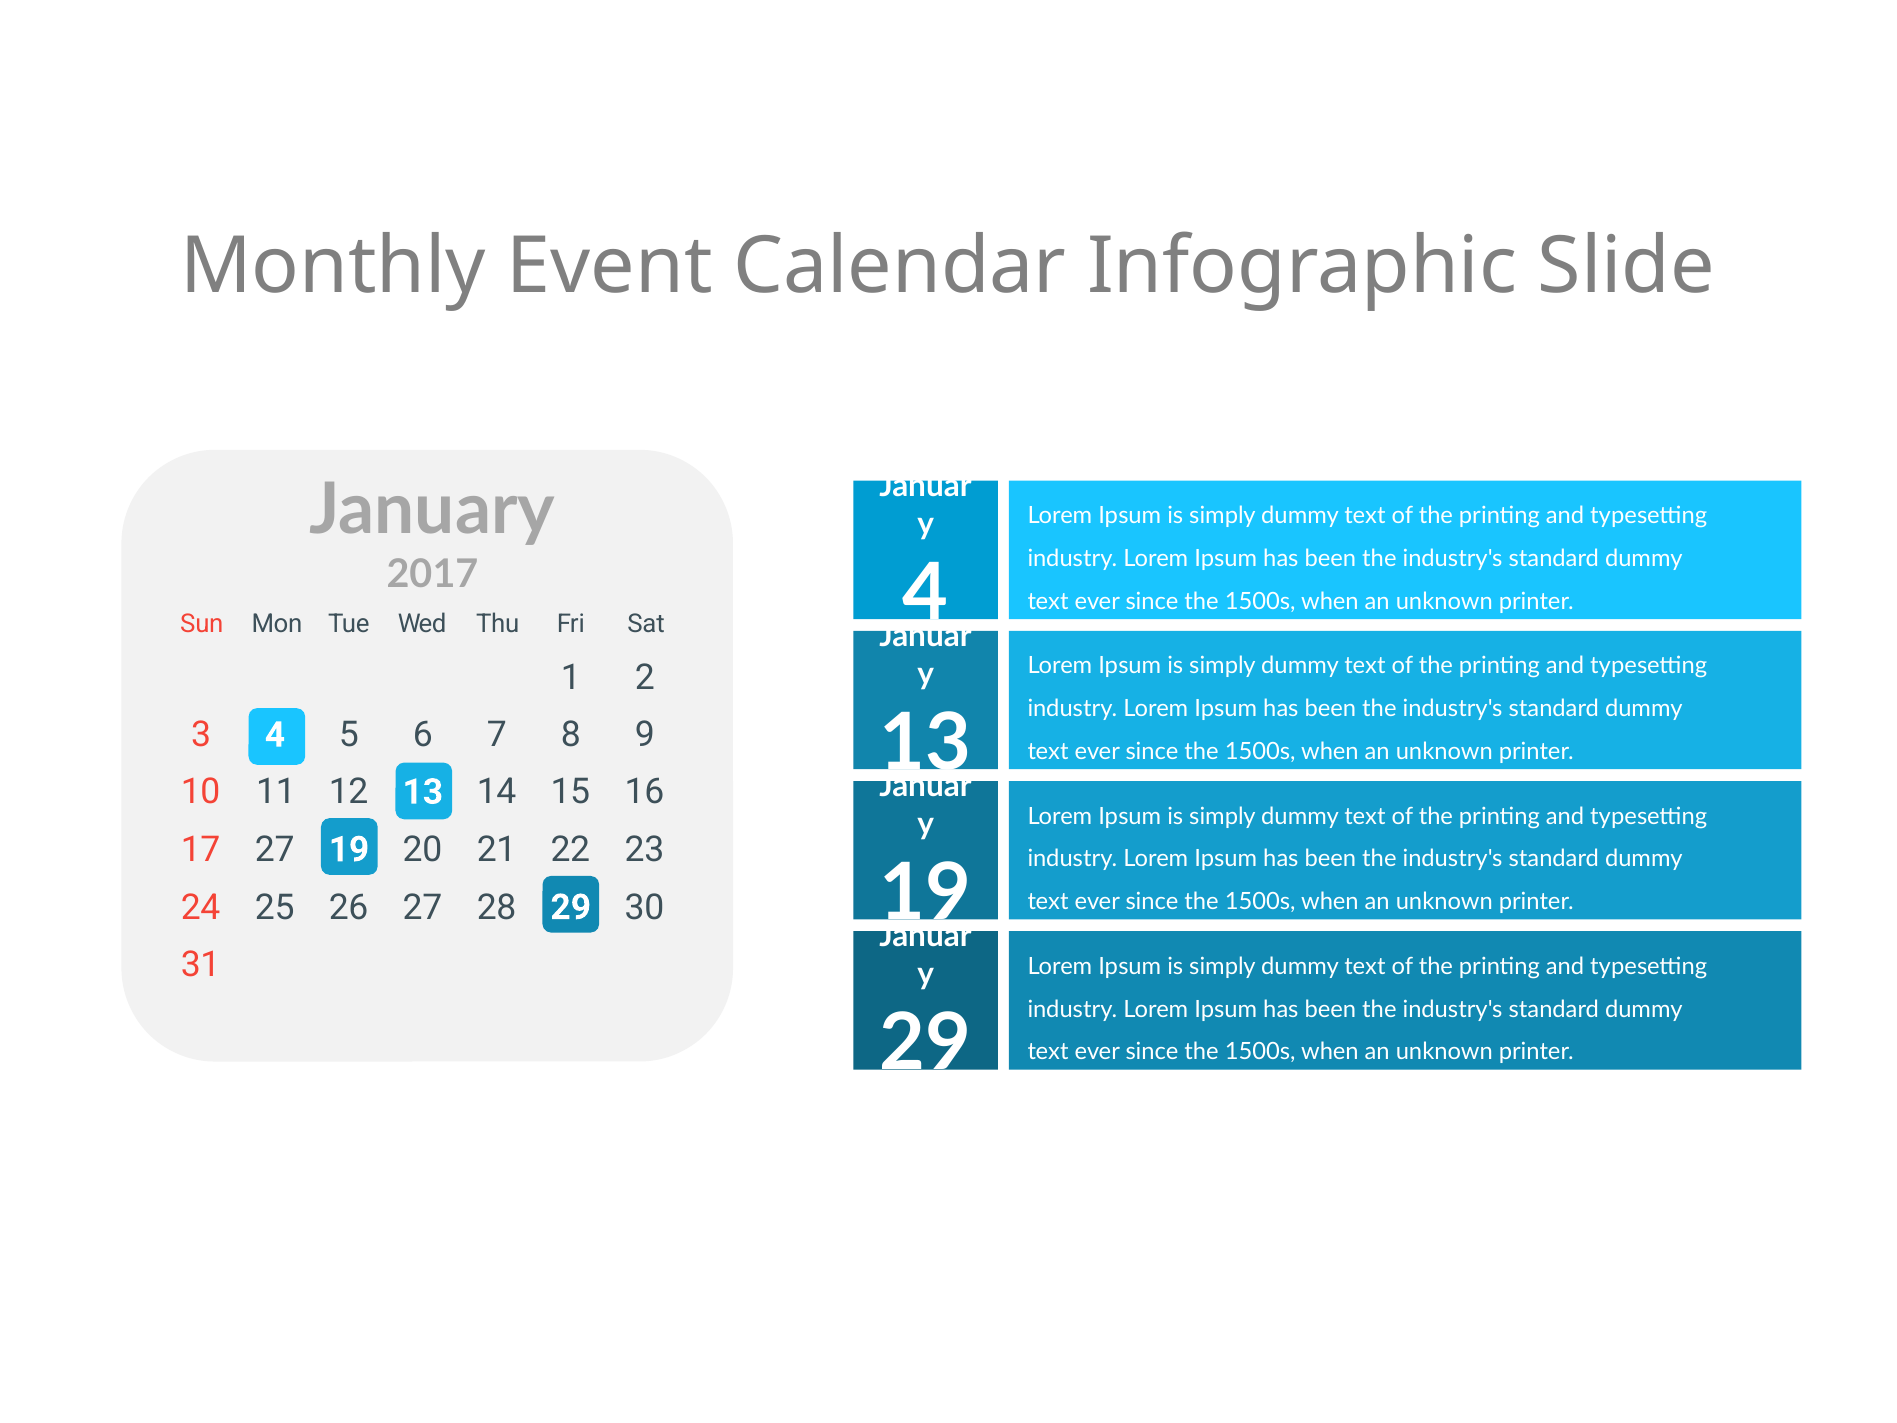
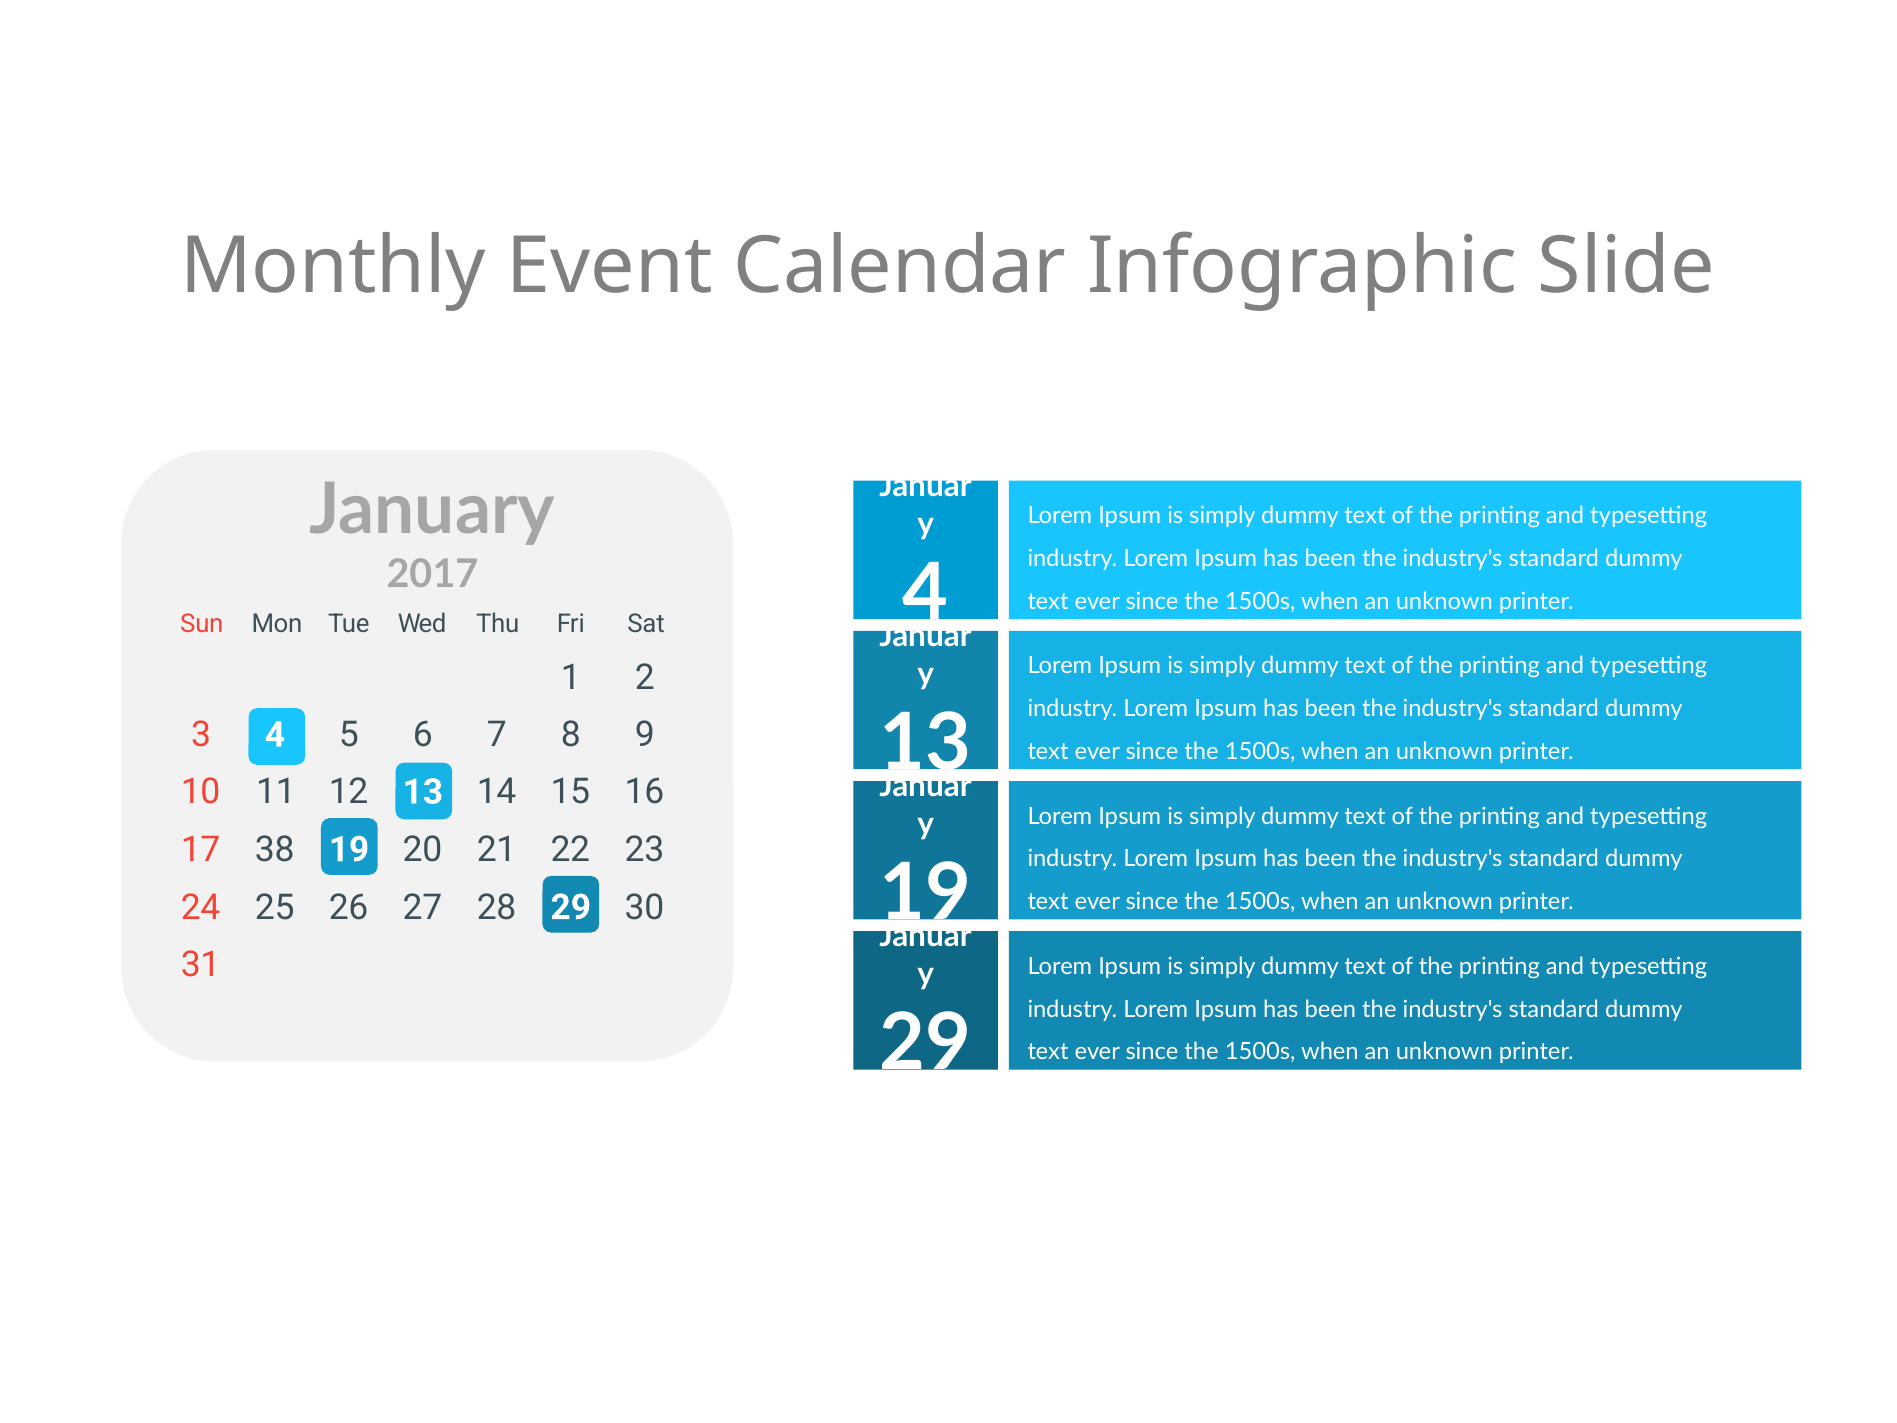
17 27: 27 -> 38 (275, 849)
